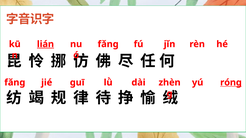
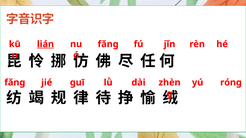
rónɡ underline: present -> none (231, 83)
